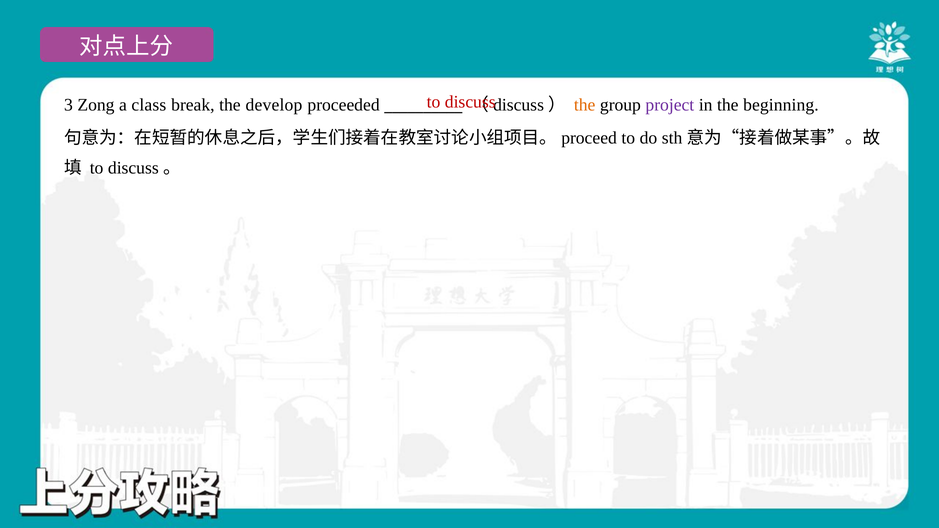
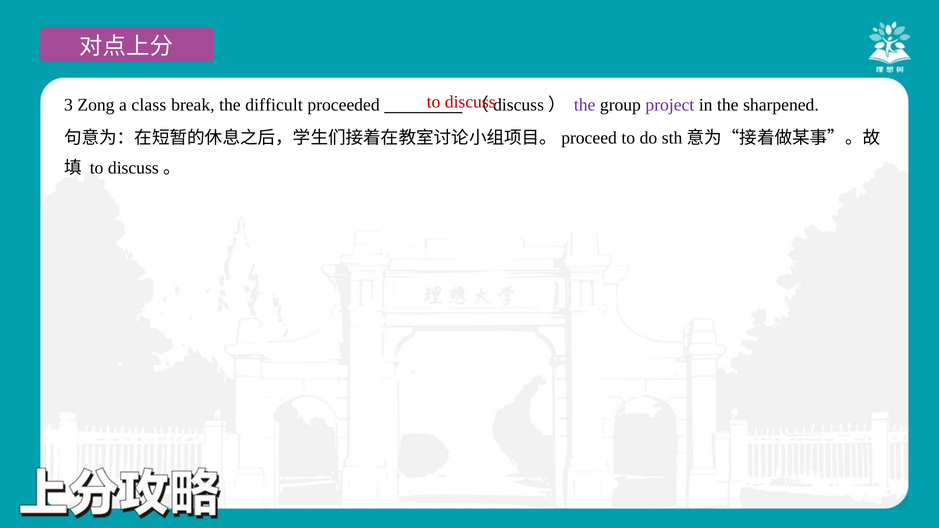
develop: develop -> difficult (274, 105)
the colour: orange -> purple (585, 105)
beginning: beginning -> sharpened (781, 105)
